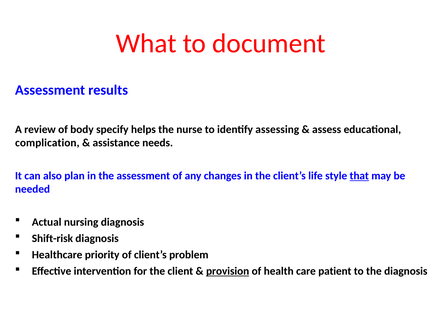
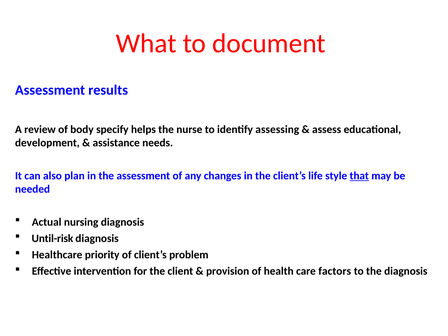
complication: complication -> development (47, 143)
Shift-risk: Shift-risk -> Until-risk (52, 238)
provision underline: present -> none (228, 271)
patient: patient -> factors (335, 271)
